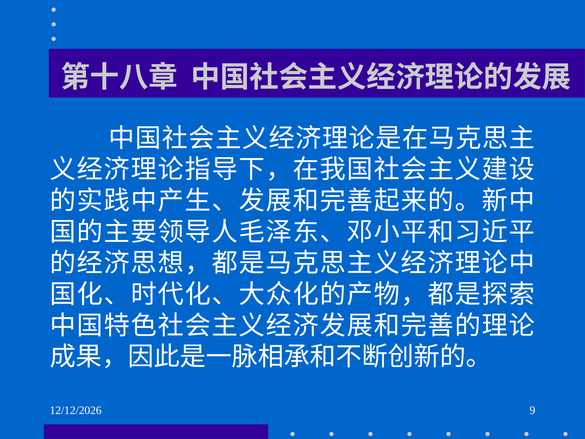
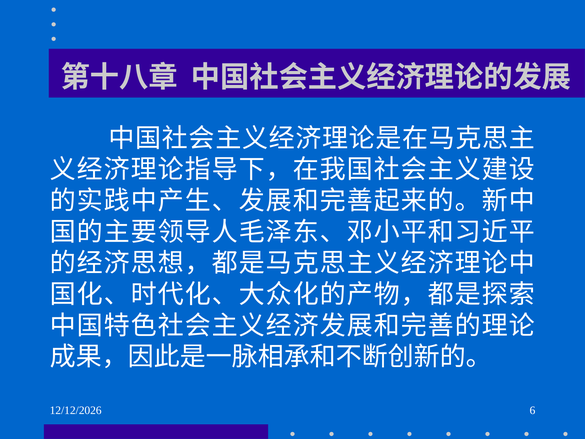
9: 9 -> 6 (532, 410)
